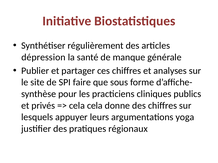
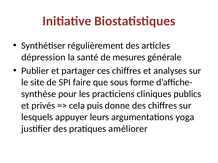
manque: manque -> mesures (129, 57)
cela cela: cela -> puis (95, 106)
régionaux: régionaux -> améliorer (128, 129)
